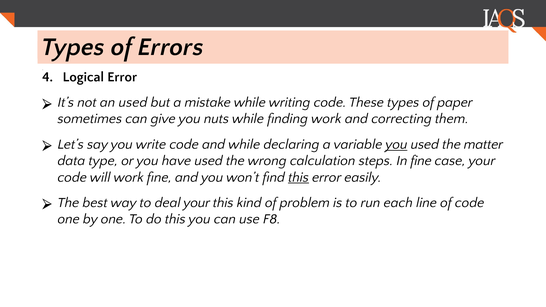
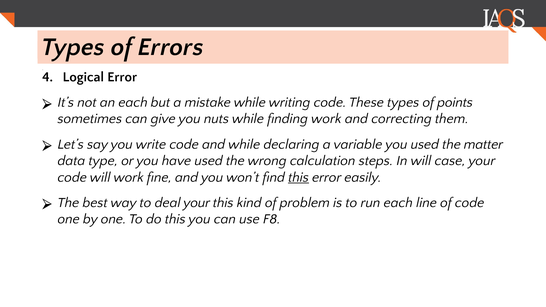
an used: used -> each (133, 102)
paper: paper -> points (455, 102)
you underline: present -> none (396, 144)
In fine: fine -> will (421, 161)
